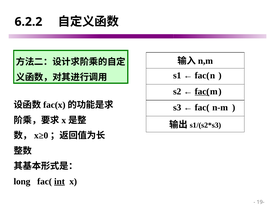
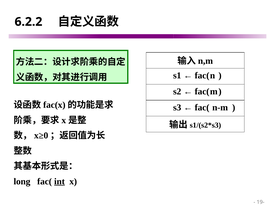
fac( underline: present -> none (202, 92)
